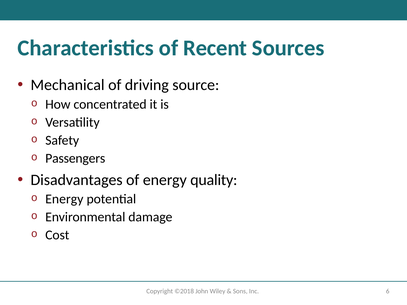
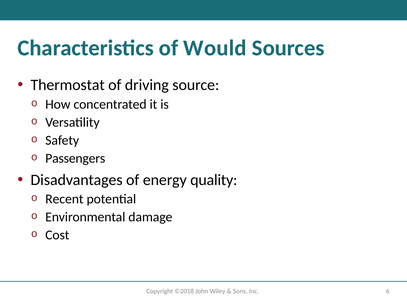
Recent: Recent -> Would (215, 48)
Mechanical: Mechanical -> Thermostat (68, 85)
Energy: Energy -> Recent (64, 199)
